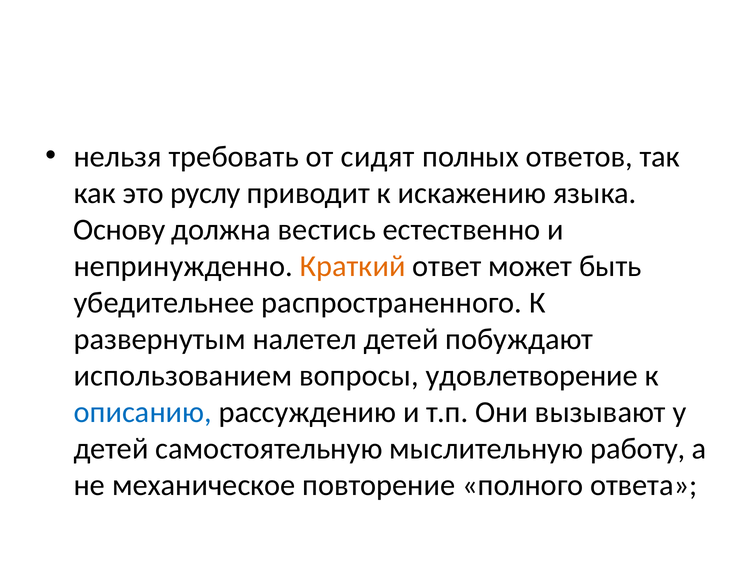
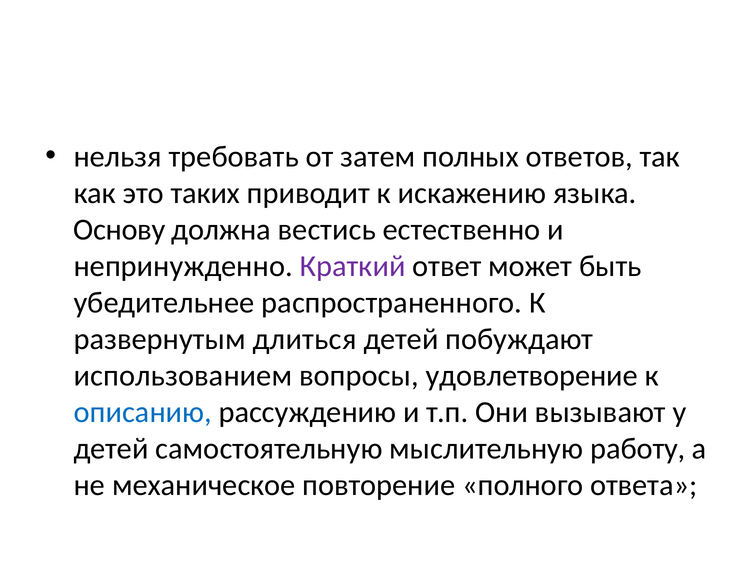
сидят: сидят -> затем (378, 156)
руслу: руслу -> таких (205, 193)
Краткий colour: orange -> purple (353, 266)
налетел: налетел -> длиться (305, 339)
